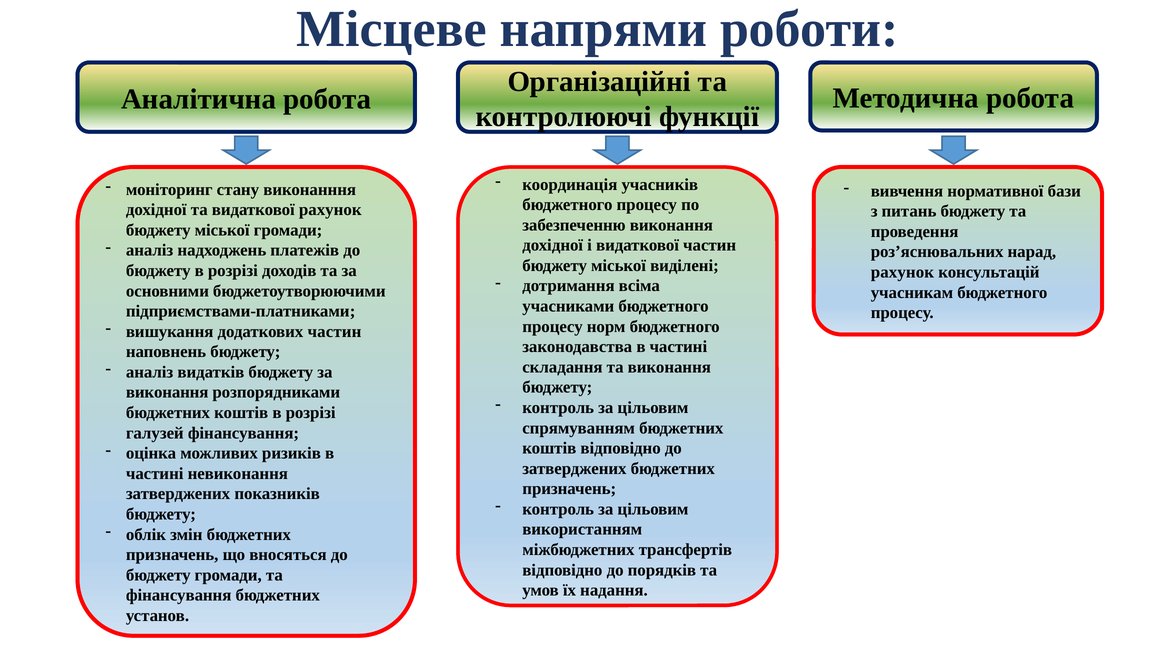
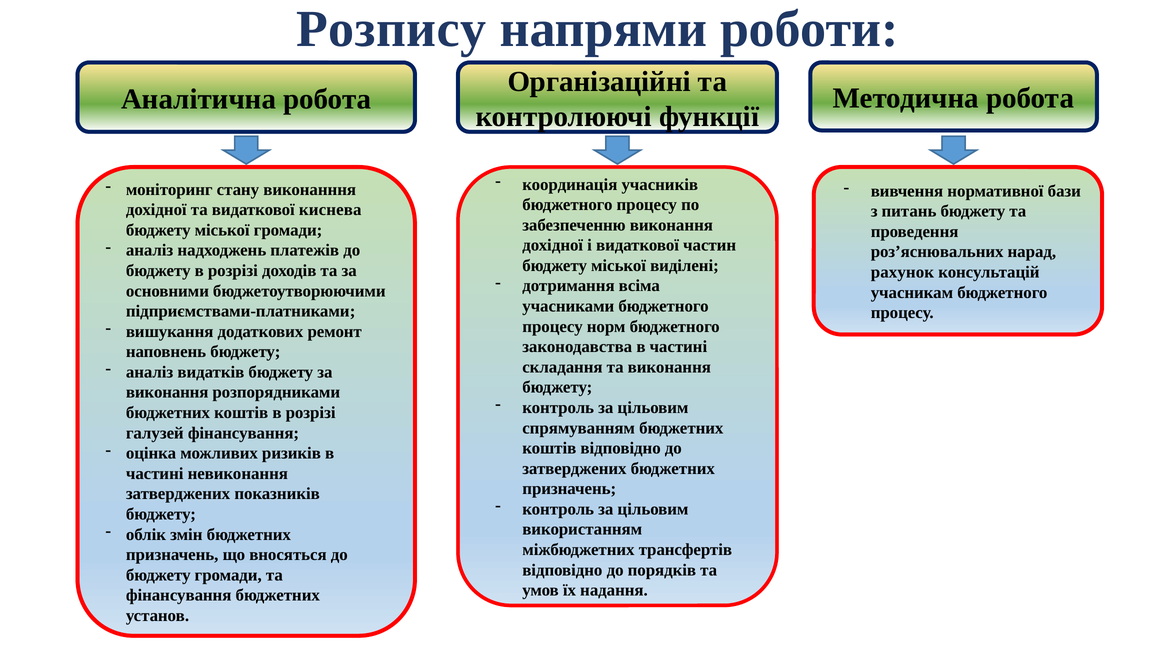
Місцеве: Місцеве -> Розпису (391, 29)
видаткової рахунок: рахунок -> киснева (330, 210)
додаткових частин: частин -> ремонт (335, 331)
